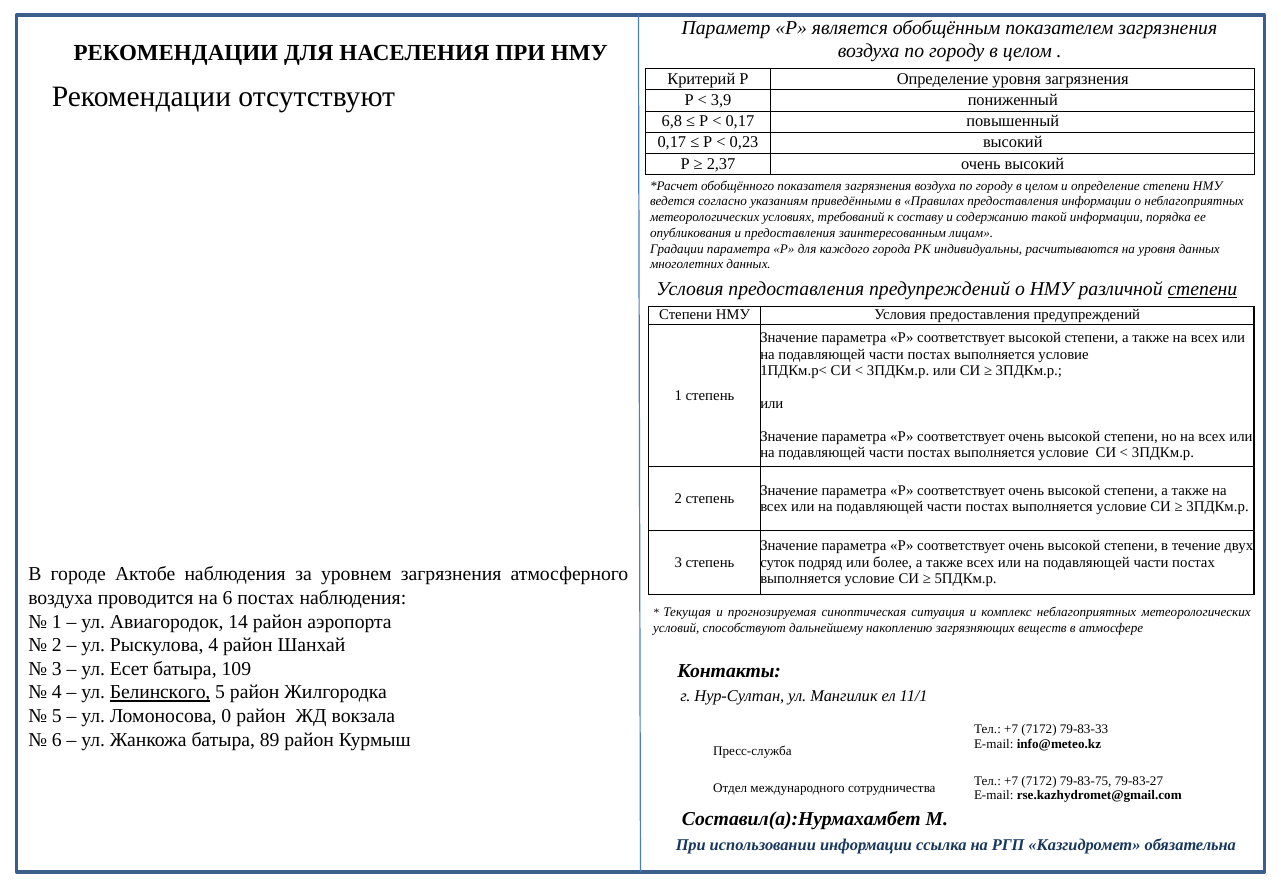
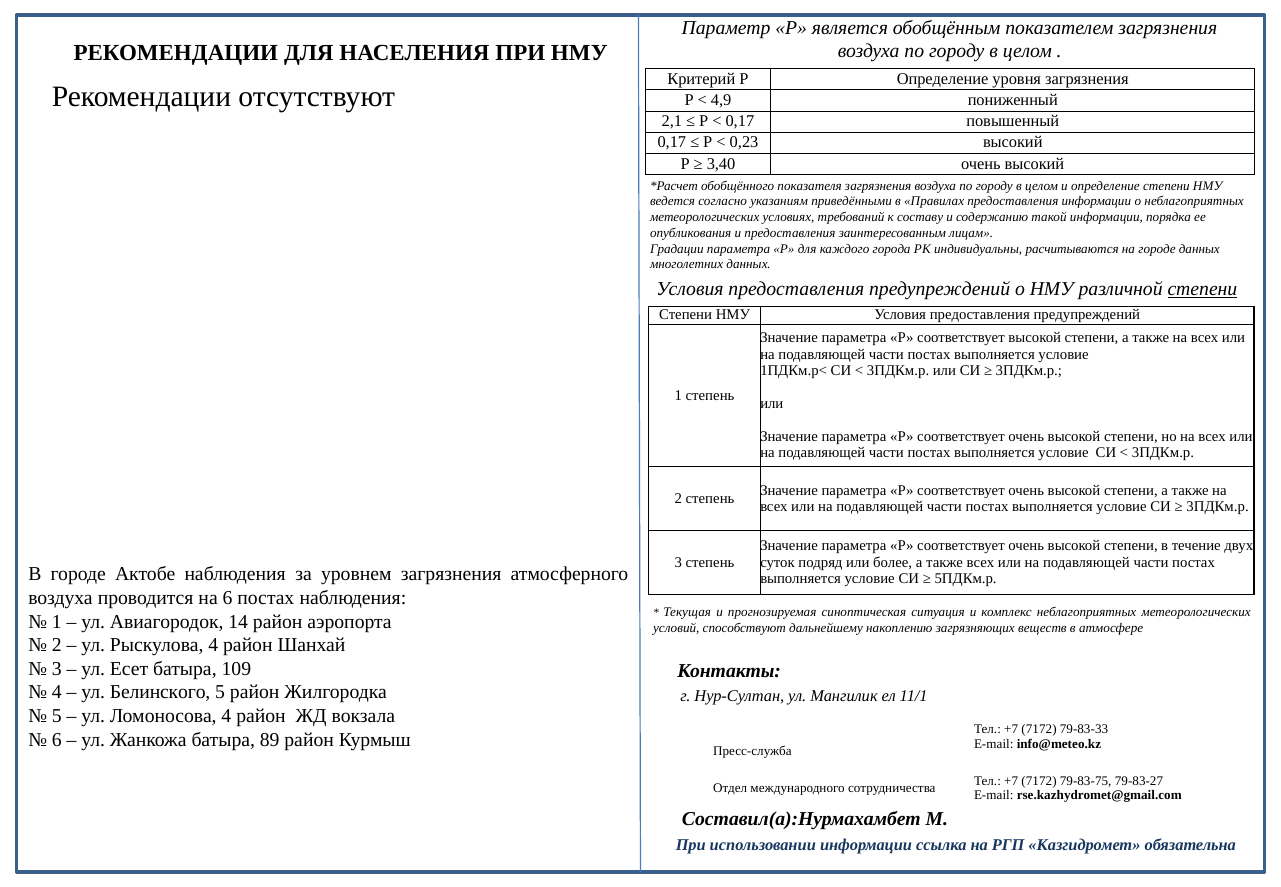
3,9: 3,9 -> 4,9 (721, 100)
6,8: 6,8 -> 2,1 (672, 121)
2,37: 2,37 -> 3,40 (721, 164)
на уровня: уровня -> городе (1157, 249)
Белинского underline: present -> none (160, 692)
Ломоносова 0: 0 -> 4 (226, 716)
